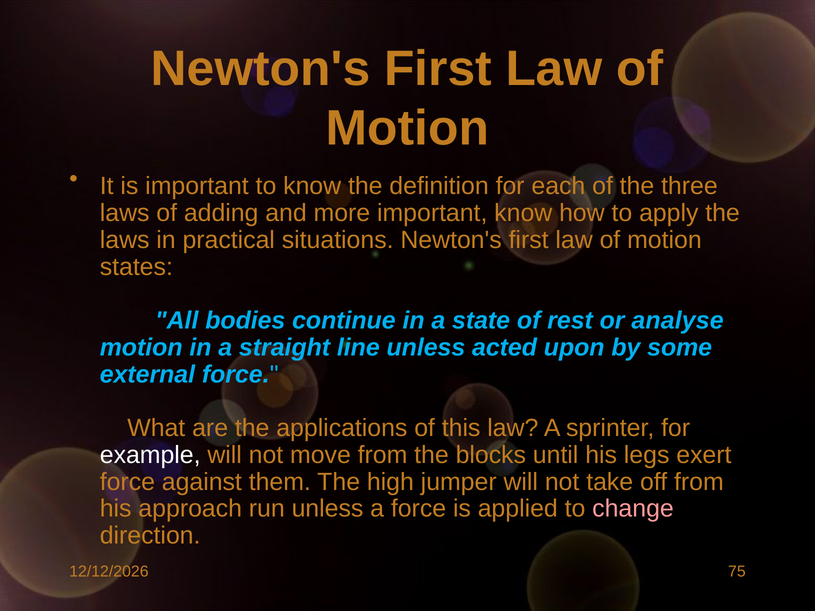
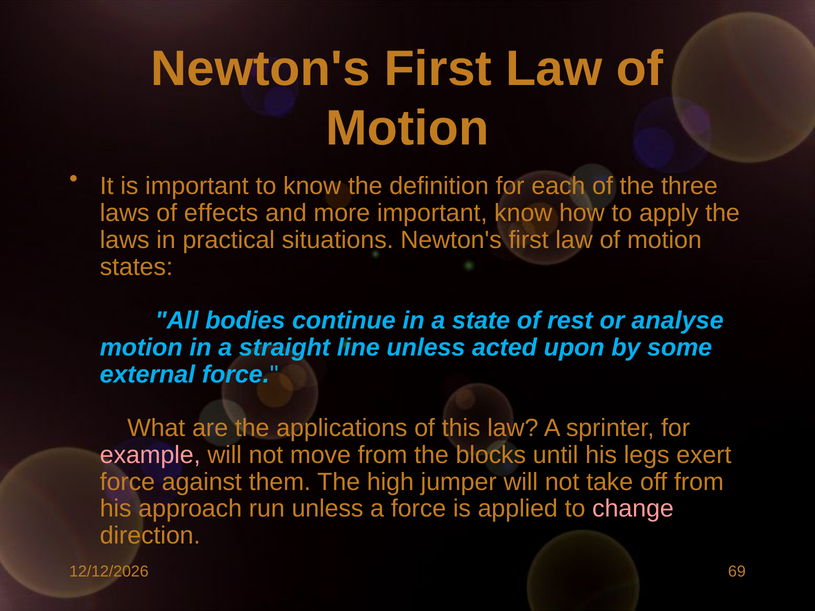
adding: adding -> effects (221, 213)
example colour: white -> pink (150, 455)
75: 75 -> 69 (737, 572)
